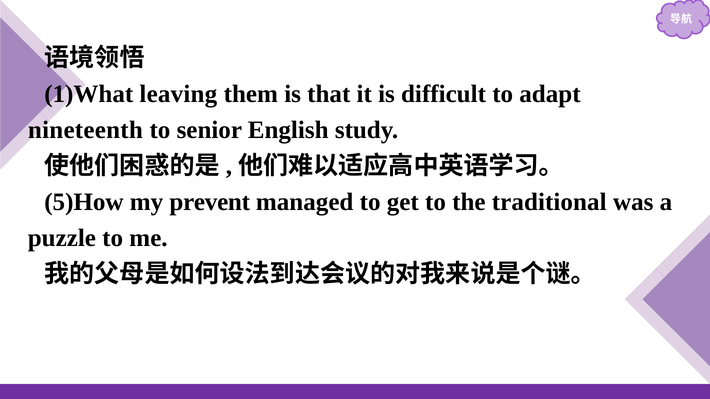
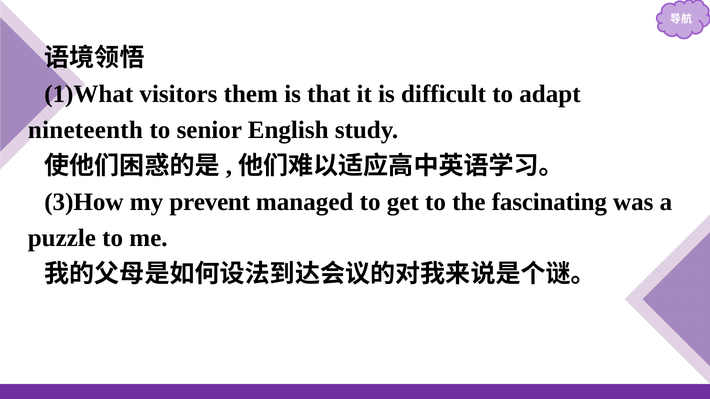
leaving: leaving -> visitors (178, 94)
5)How: 5)How -> 3)How (84, 202)
traditional: traditional -> fascinating (549, 202)
